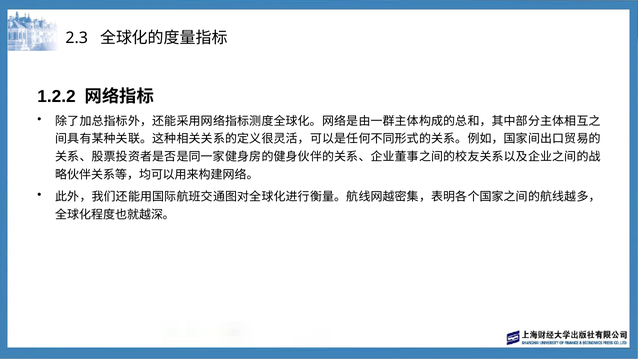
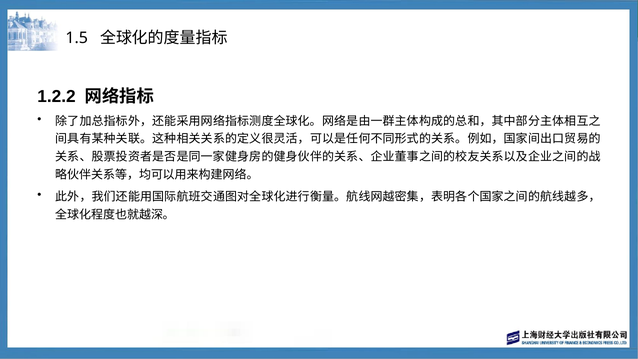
2.3: 2.3 -> 1.5 (77, 38)
